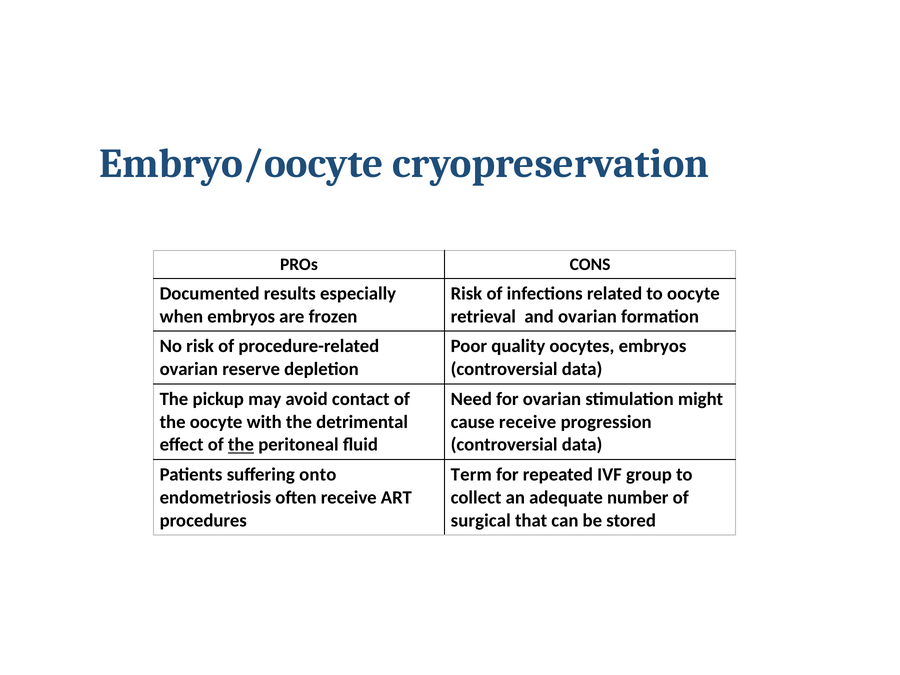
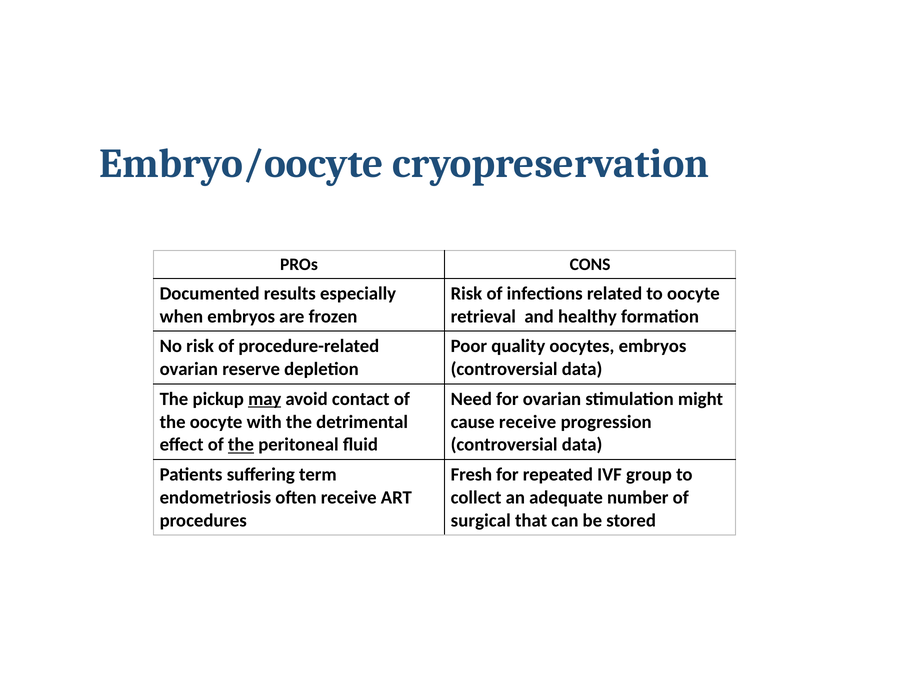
and ovarian: ovarian -> healthy (587, 316)
may underline: none -> present (265, 399)
onto: onto -> term (318, 475)
Term: Term -> Fresh (471, 475)
